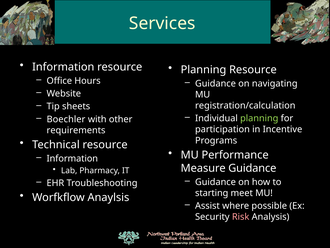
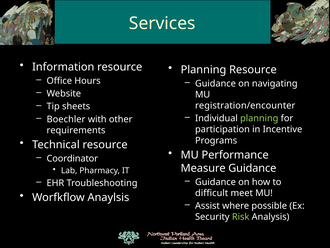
registration/calculation: registration/calculation -> registration/encounter (245, 105)
Information: Information -> Coordinator (72, 158)
starting: starting -> difficult (212, 193)
Risk colour: pink -> light green (241, 216)
